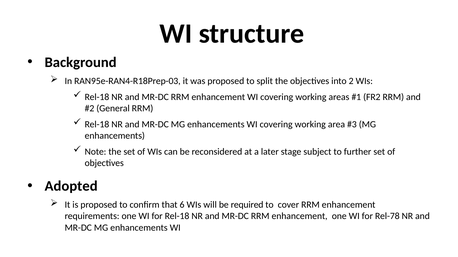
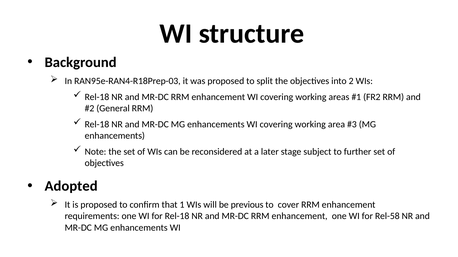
6: 6 -> 1 (182, 205)
required: required -> previous (247, 205)
Rel-78: Rel-78 -> Rel-58 (387, 217)
